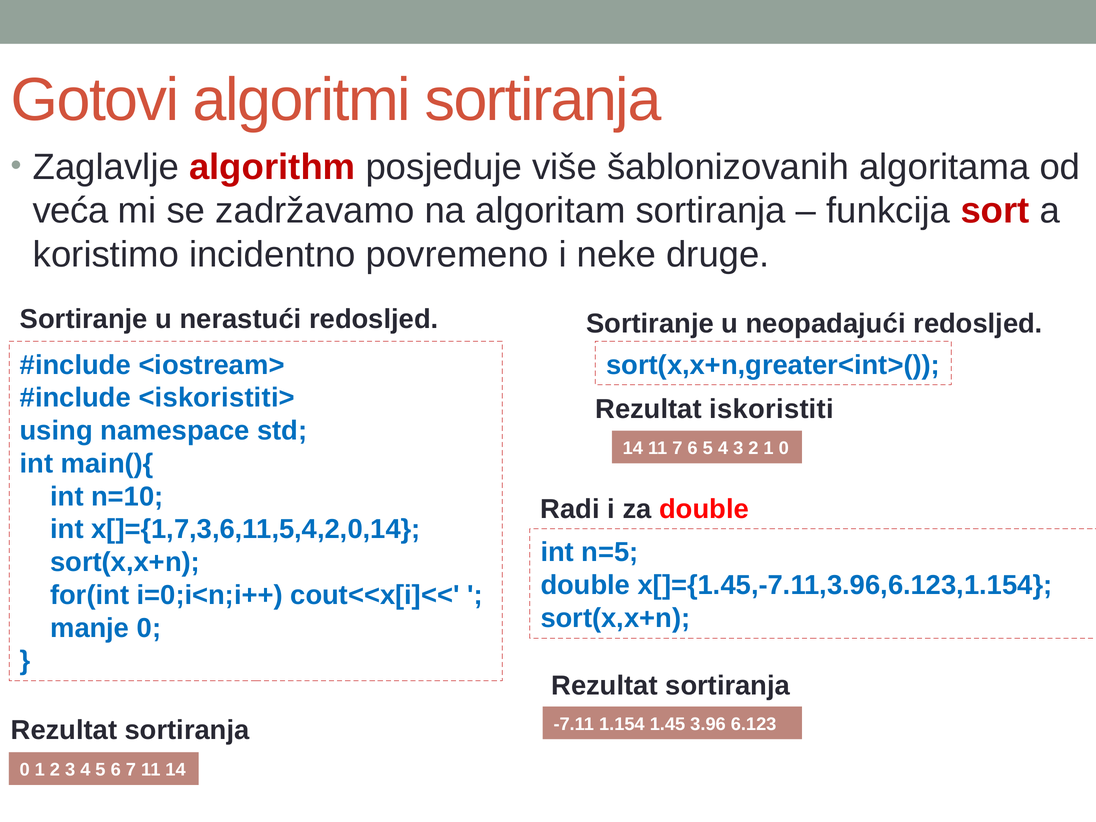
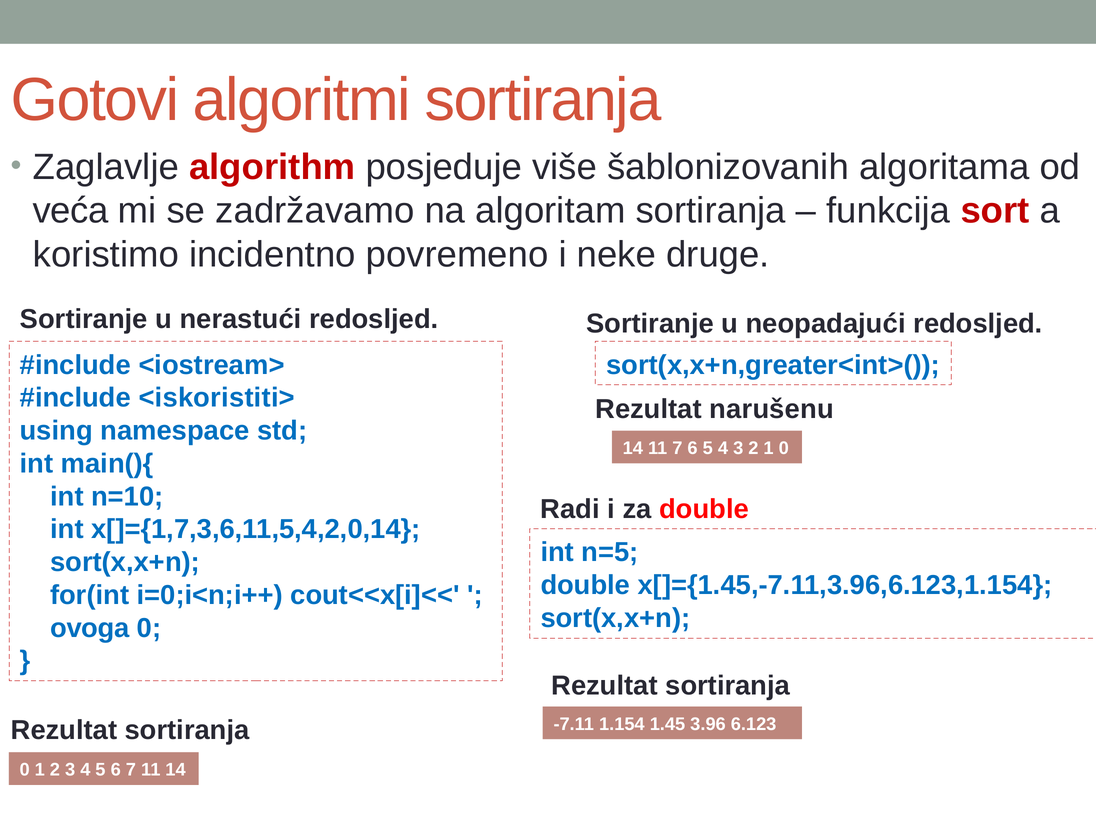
iskoristiti: iskoristiti -> narušenu (772, 409)
manje: manje -> ovoga (90, 628)
